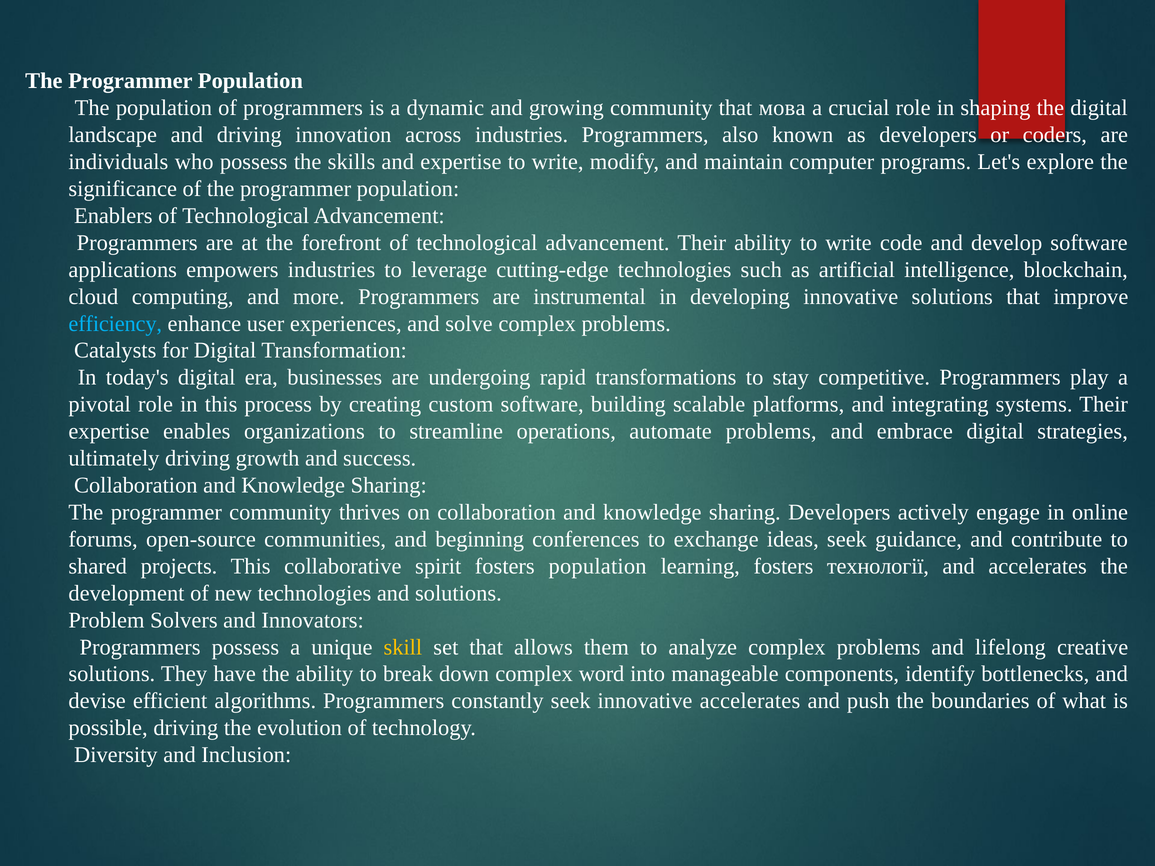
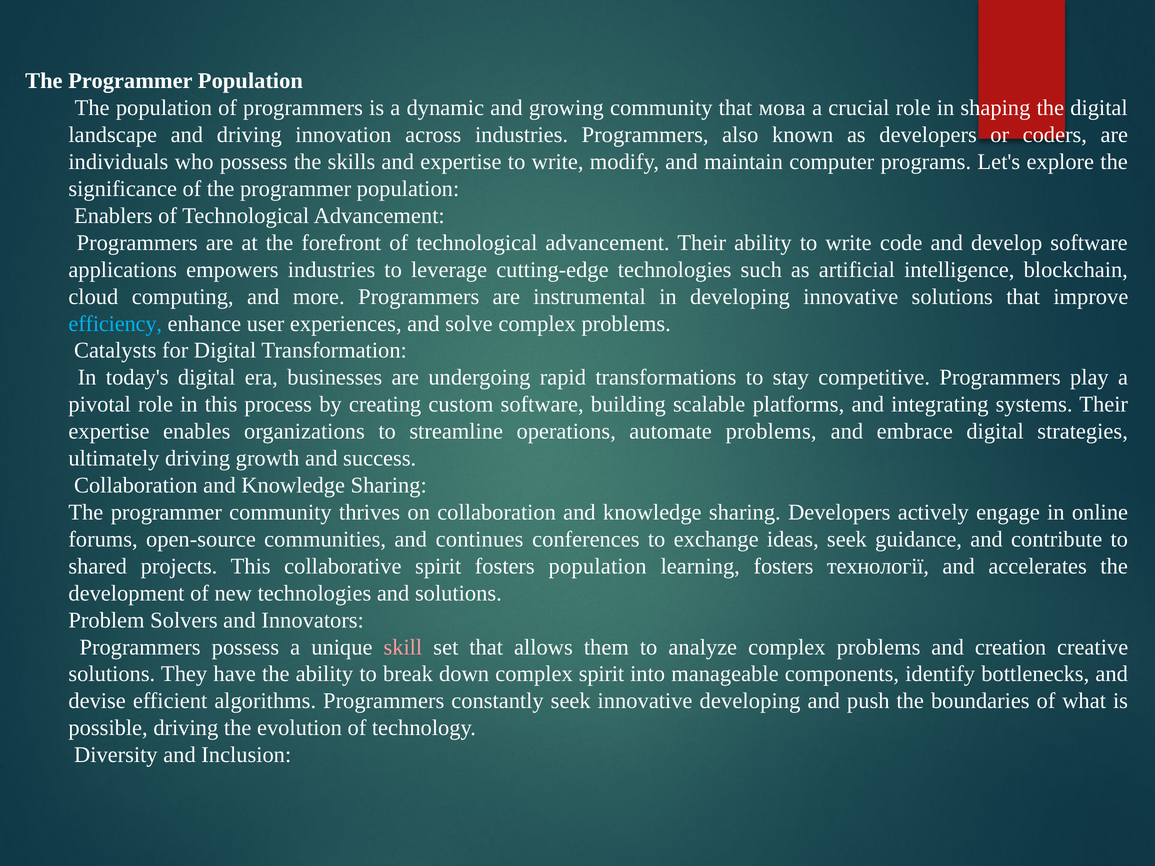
beginning: beginning -> continues (480, 539)
skill colour: yellow -> pink (403, 647)
lifelong: lifelong -> creation (1011, 647)
complex word: word -> spirit (601, 674)
innovative accelerates: accelerates -> developing (750, 701)
